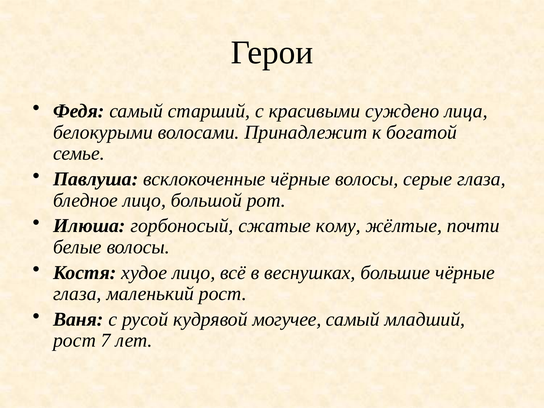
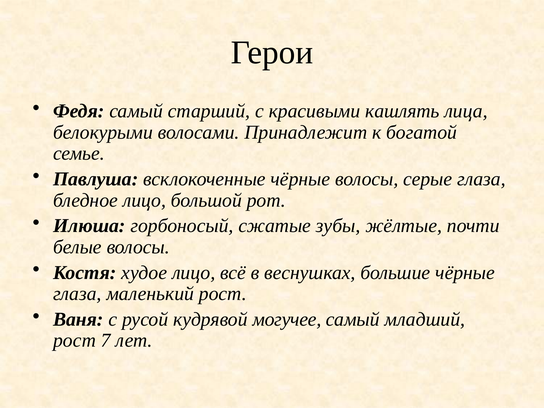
суждено: суждено -> кашлять (402, 111)
кому: кому -> зубы (338, 226)
